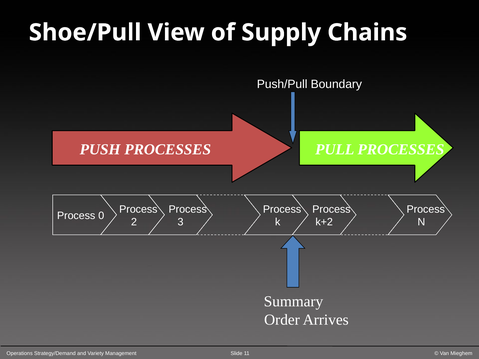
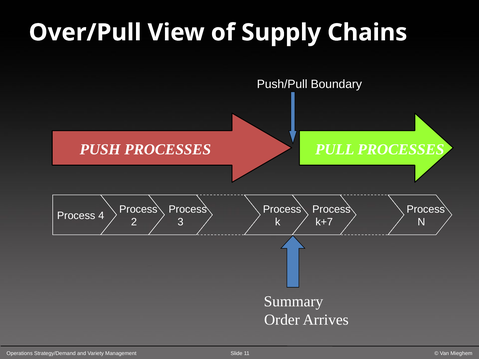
Shoe/Pull: Shoe/Pull -> Over/Pull (85, 33)
0: 0 -> 4 (101, 216)
k+2: k+2 -> k+7 (324, 222)
